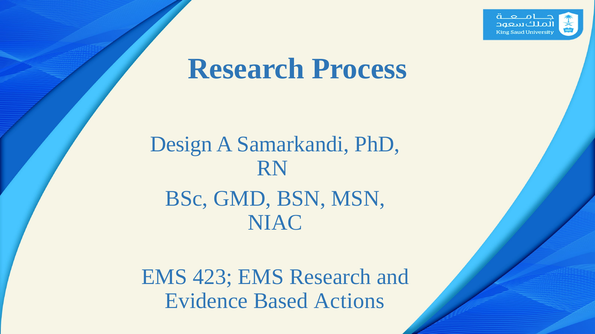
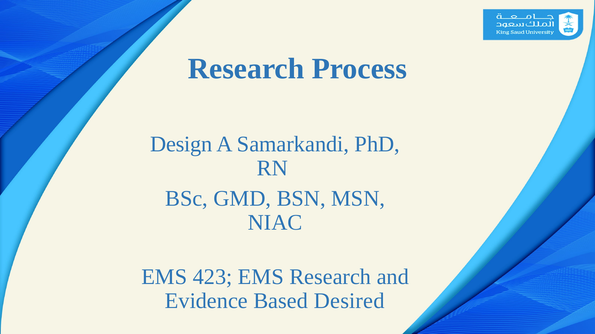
Actions: Actions -> Desired (349, 301)
